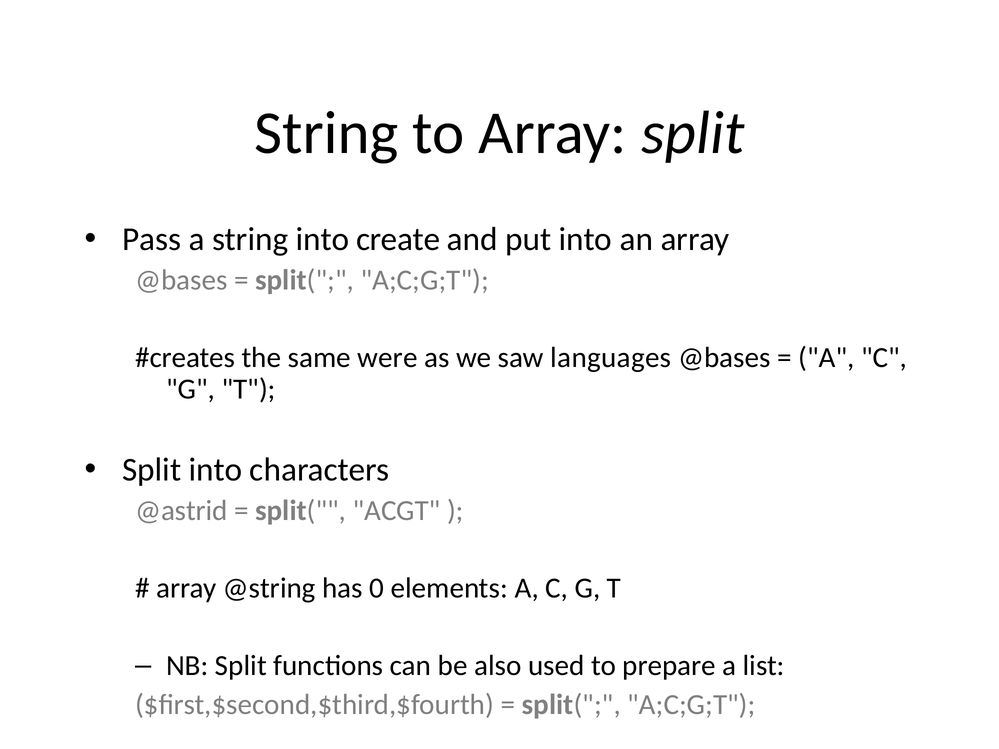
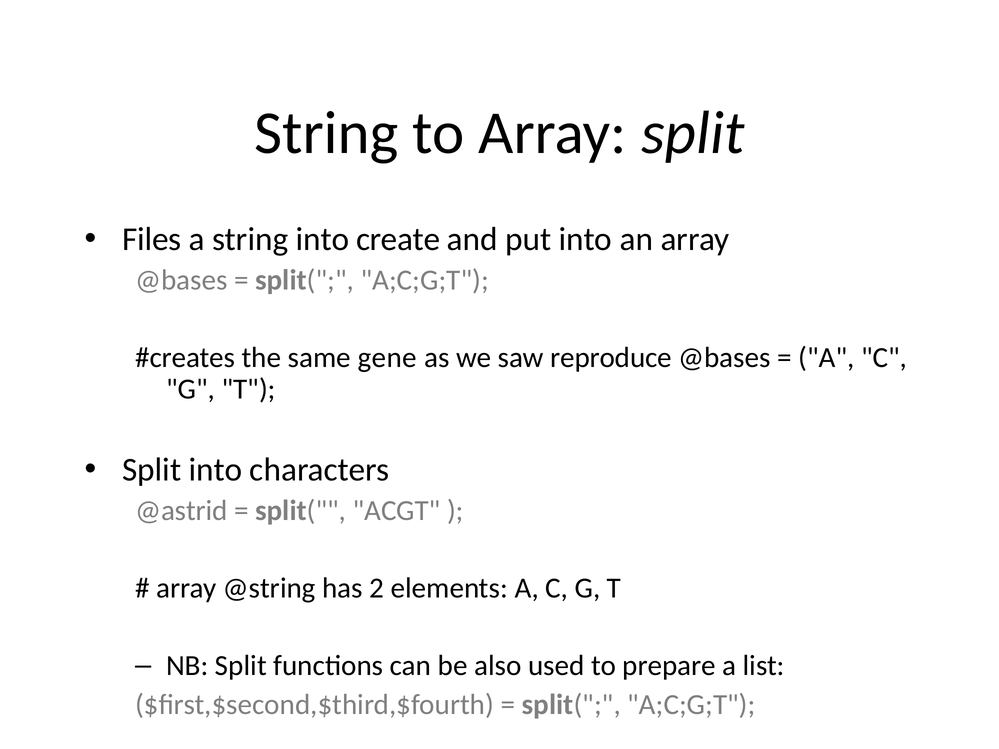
Pass: Pass -> Files (152, 239)
were: were -> gene (387, 358)
languages: languages -> reproduce (611, 358)
0: 0 -> 2 (377, 588)
